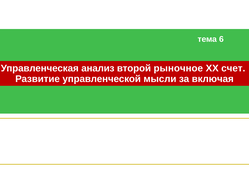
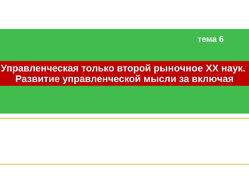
анализ: анализ -> только (98, 68)
счет: счет -> наук (233, 68)
